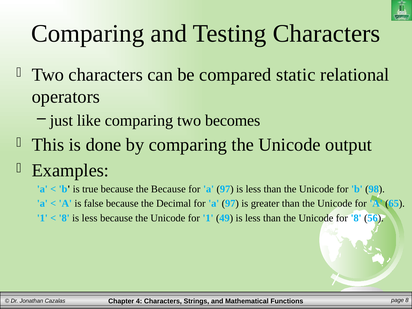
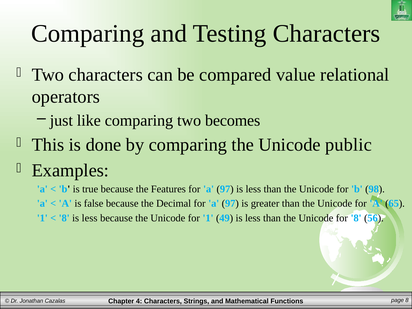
static: static -> value (296, 75)
output: output -> public (349, 145)
the Because: Because -> Features (168, 189)
